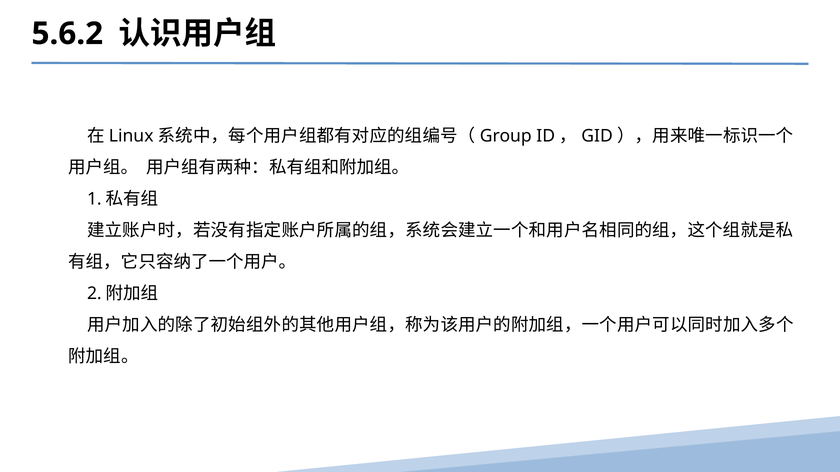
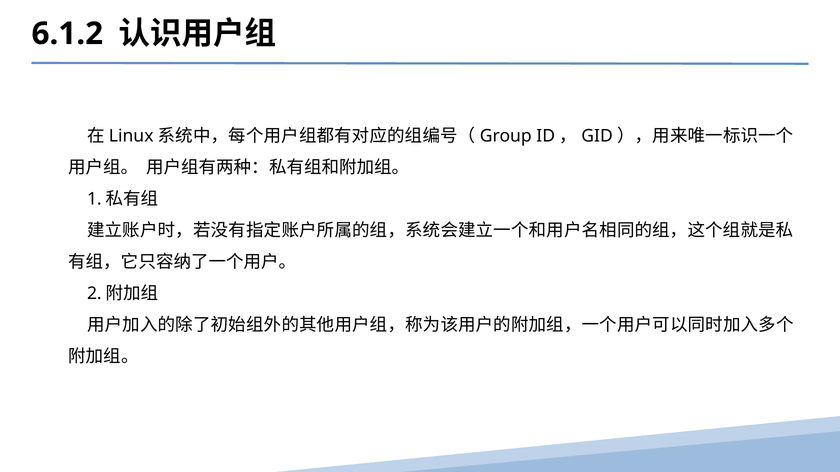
5.6.2: 5.6.2 -> 6.1.2 (67, 34)
